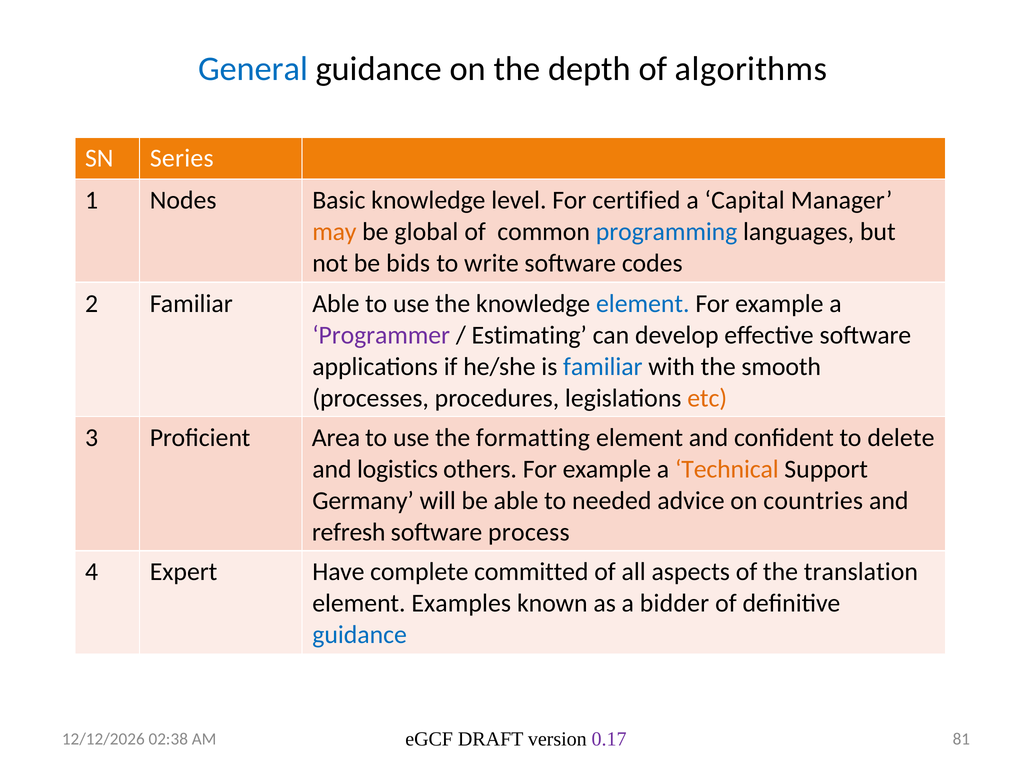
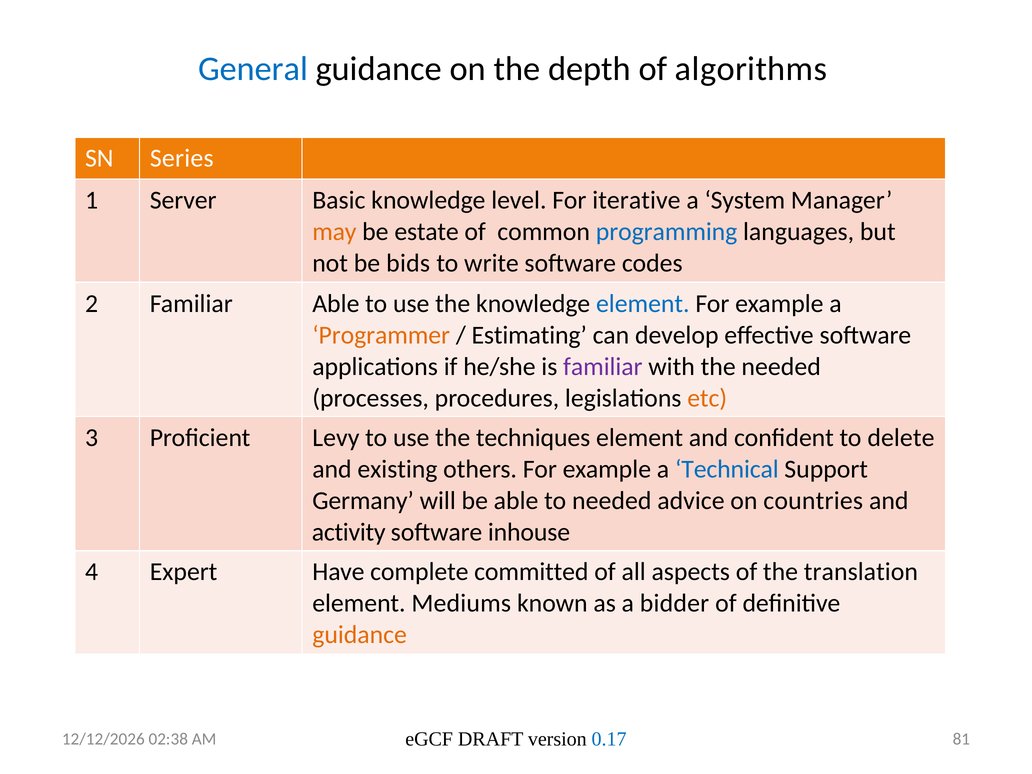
Nodes: Nodes -> Server (183, 200)
certified: certified -> iterative (636, 200)
Capital: Capital -> System (745, 200)
global: global -> estate (427, 232)
Programmer colour: purple -> orange (381, 335)
familiar colour: blue -> purple (603, 367)
the smooth: smooth -> needed (781, 367)
Area: Area -> Levy (336, 438)
formatting: formatting -> techniques (533, 438)
logistics: logistics -> existing (397, 469)
Technical colour: orange -> blue (727, 469)
refresh: refresh -> activity (349, 532)
process: process -> inhouse (529, 532)
Examples: Examples -> Mediums (461, 603)
guidance colour: blue -> orange (360, 635)
0.17 colour: purple -> blue (609, 739)
